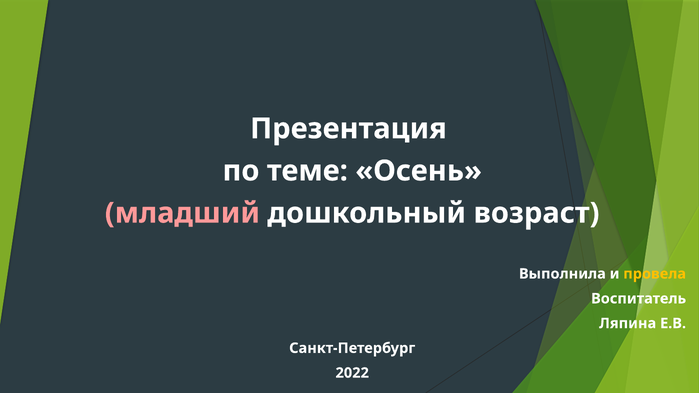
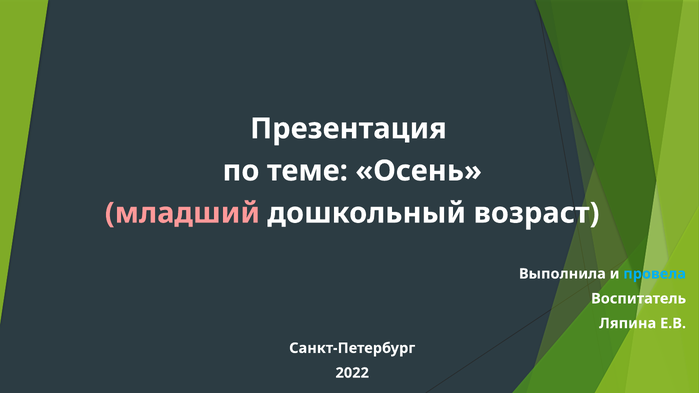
провела colour: yellow -> light blue (655, 274)
